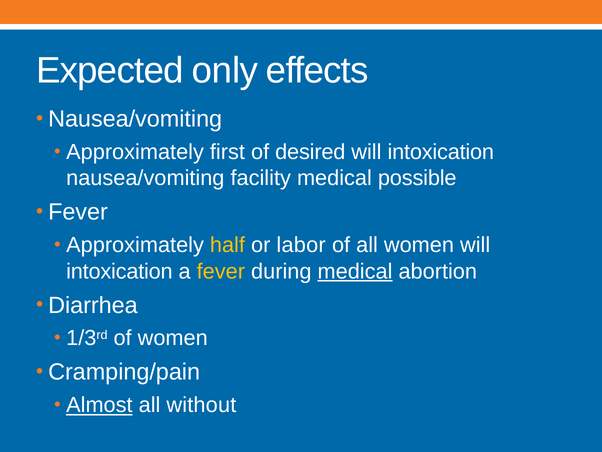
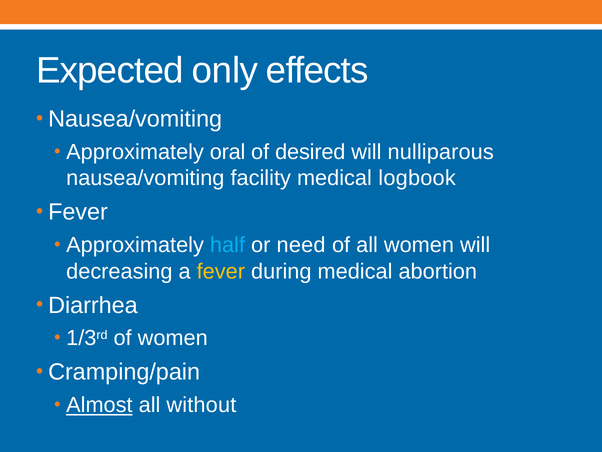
first: first -> oral (228, 152)
intoxication: intoxication -> nulliparous (441, 152)
possible: possible -> logbook (417, 178)
half colour: yellow -> light blue (227, 245)
labor: labor -> need (301, 245)
intoxication: intoxication -> decreasing (119, 271)
medical underline: present -> none (355, 271)
